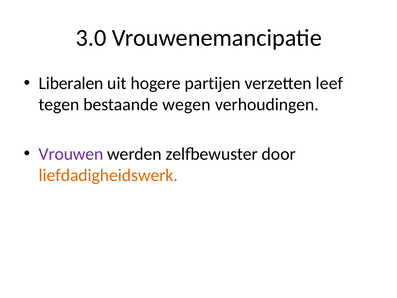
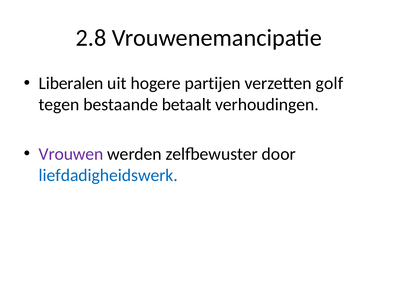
3.0: 3.0 -> 2.8 (91, 38)
leef: leef -> golf (329, 83)
wegen: wegen -> betaalt (187, 104)
liefdadigheidswerk colour: orange -> blue (108, 175)
